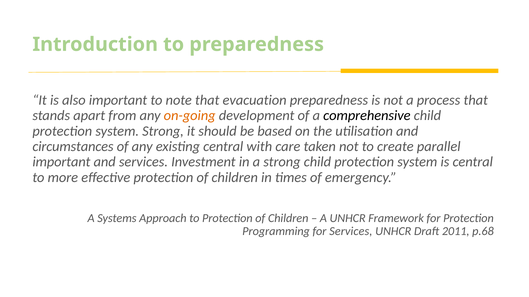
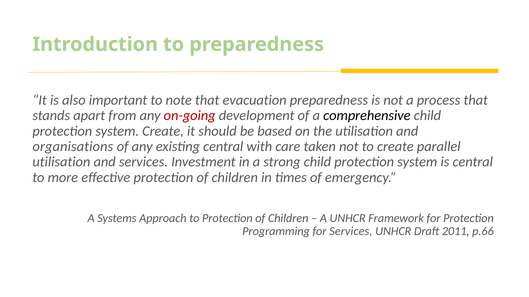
on-going colour: orange -> red (190, 116)
system Strong: Strong -> Create (163, 131)
circumstances: circumstances -> organisations (73, 147)
important: important -> utilisation (61, 162)
p.68: p.68 -> p.66 (483, 232)
